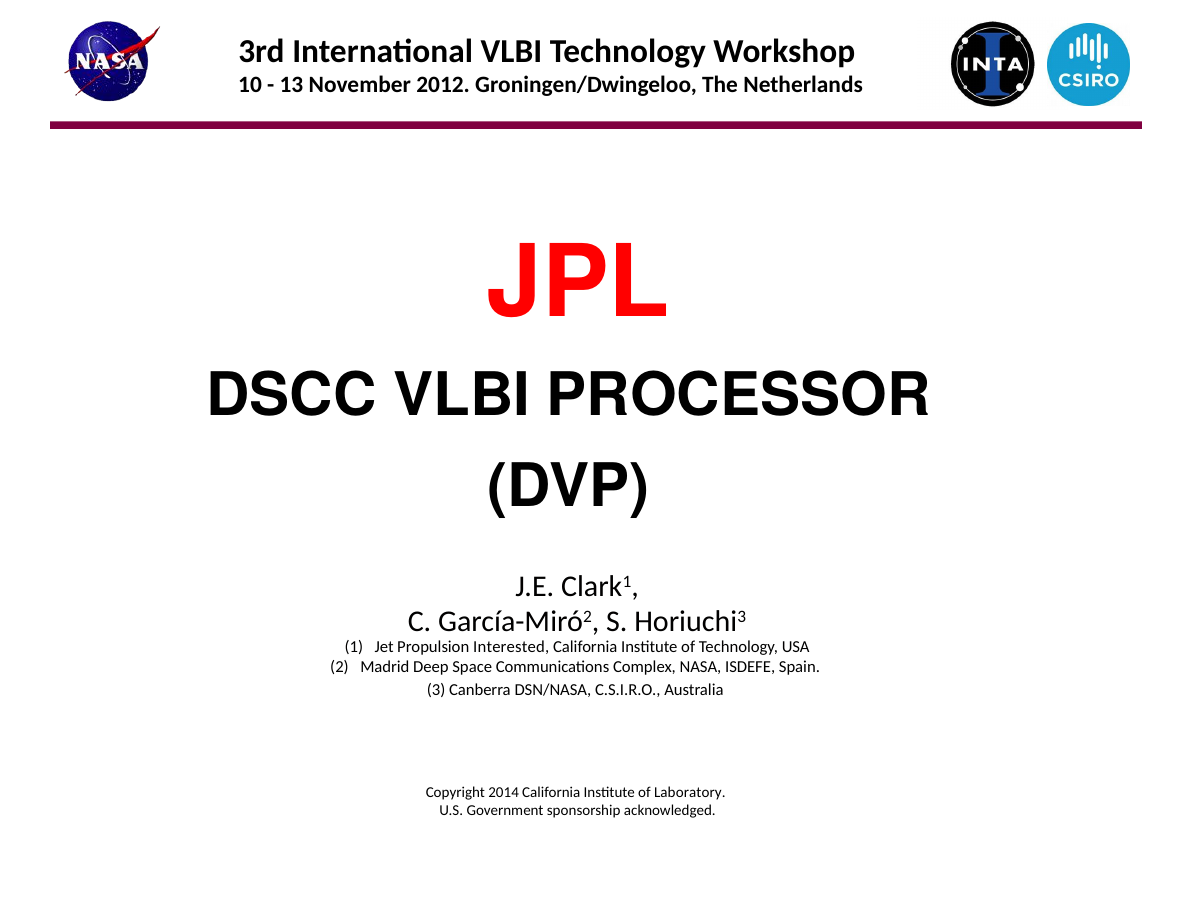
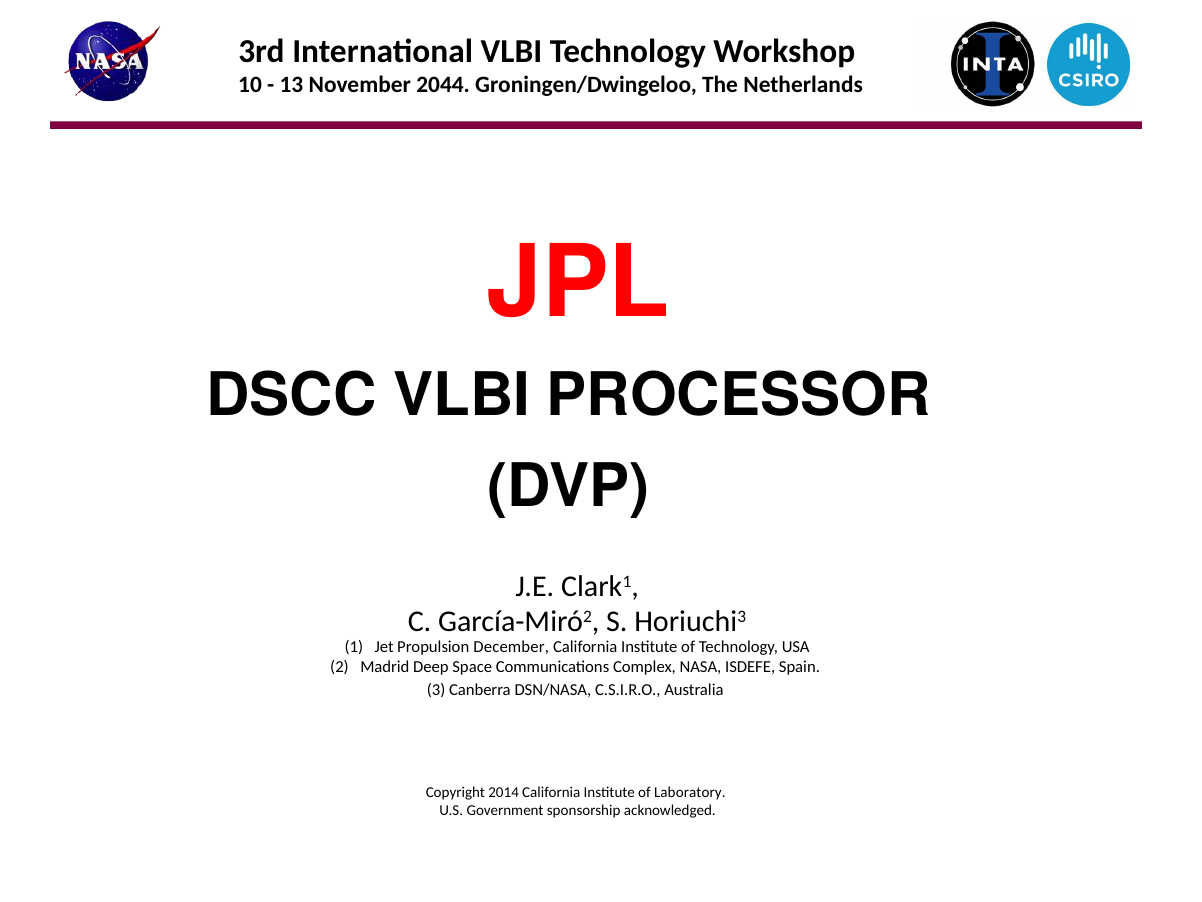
2012: 2012 -> 2044 (443, 85)
Interested: Interested -> December (511, 647)
